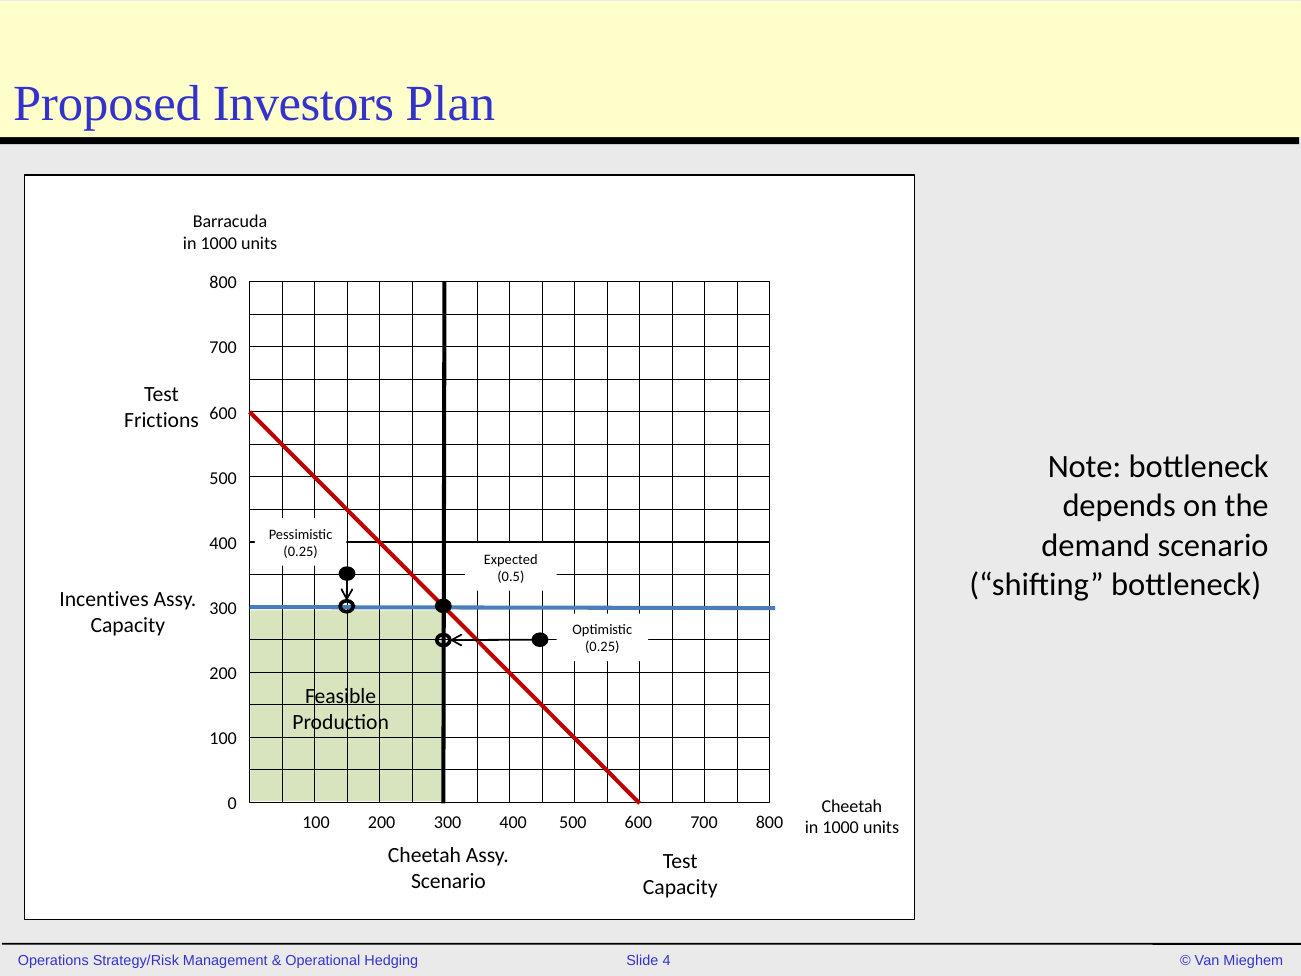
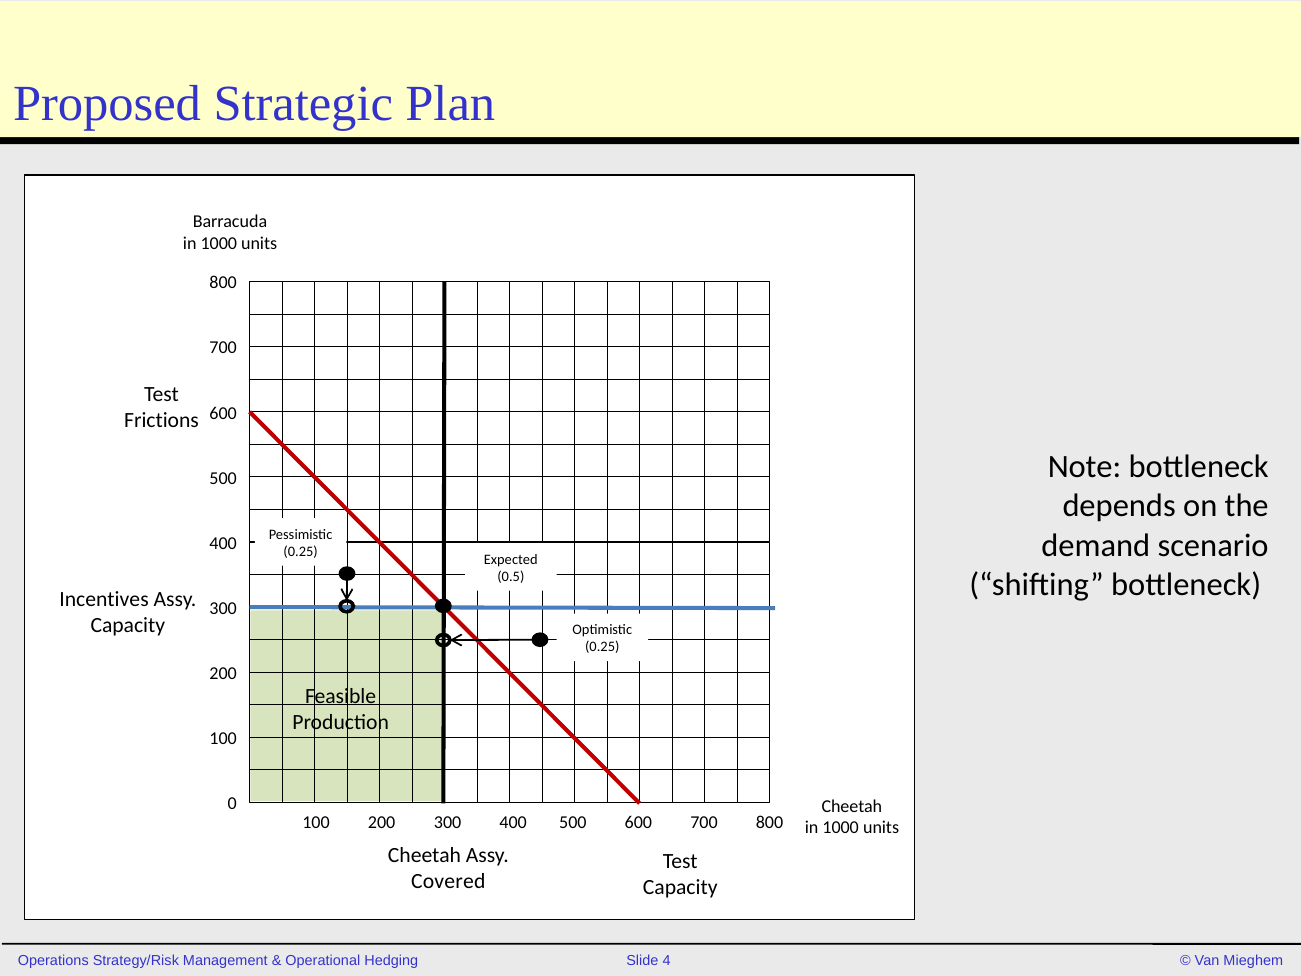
Investors: Investors -> Strategic (303, 104)
Scenario: Scenario -> Covered (448, 881)
